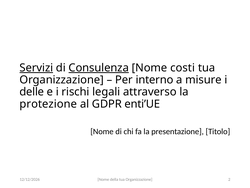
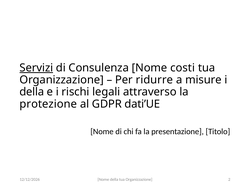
Consulenza underline: present -> none (99, 68)
interno: interno -> ridurre (154, 80)
delle: delle -> della (32, 92)
enti’UE: enti’UE -> dati’UE (142, 104)
